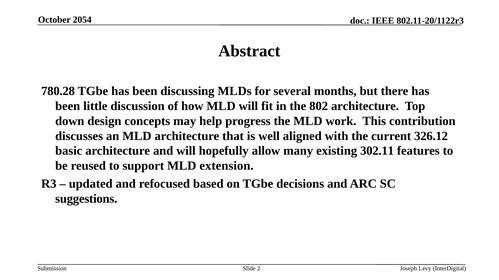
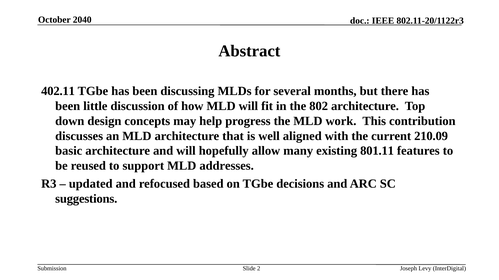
2054: 2054 -> 2040 (82, 20)
780.28: 780.28 -> 402.11 (58, 91)
326.12: 326.12 -> 210.09 (431, 136)
302.11: 302.11 -> 801.11 (377, 151)
extension: extension -> addresses (227, 166)
